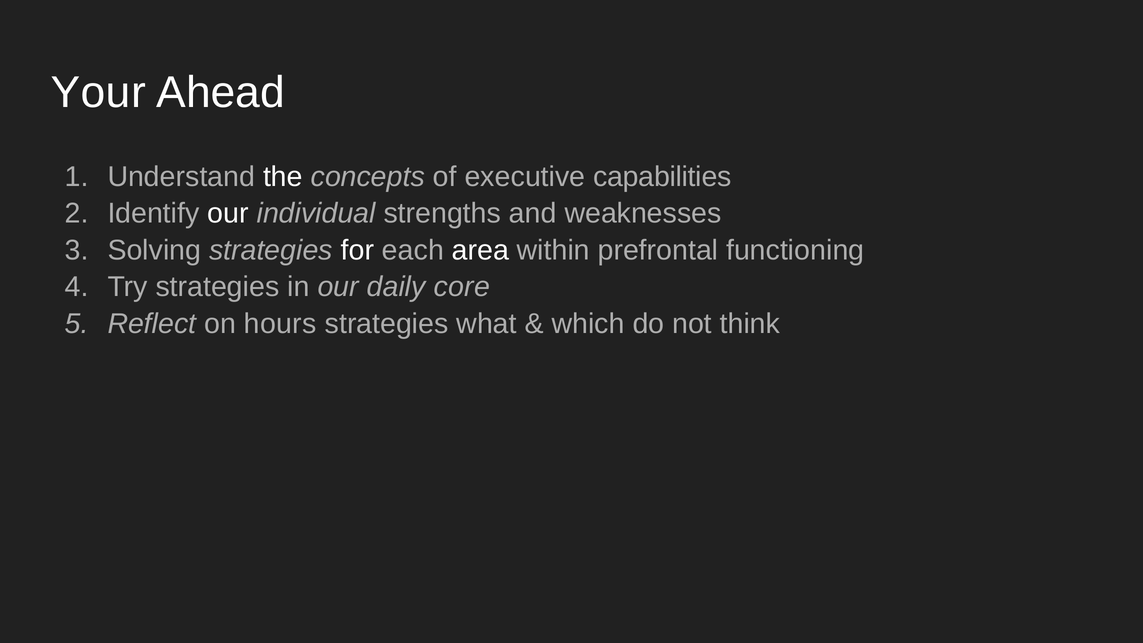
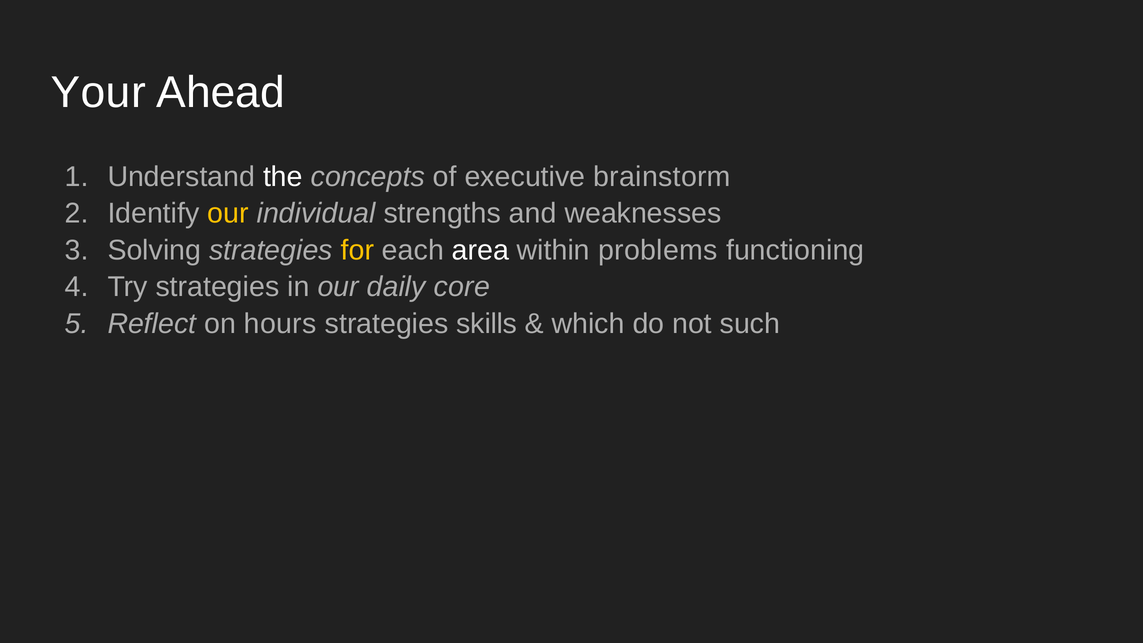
capabilities: capabilities -> brainstorm (662, 177)
our colour: white -> yellow (228, 213)
for colour: white -> yellow (357, 250)
prefrontal: prefrontal -> problems (658, 250)
what: what -> skills (487, 324)
think: think -> such (750, 324)
